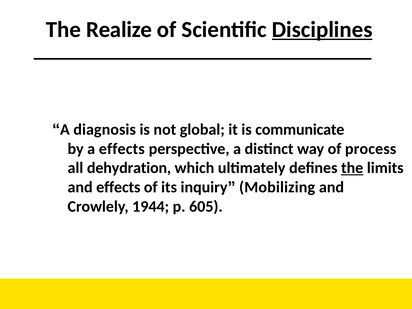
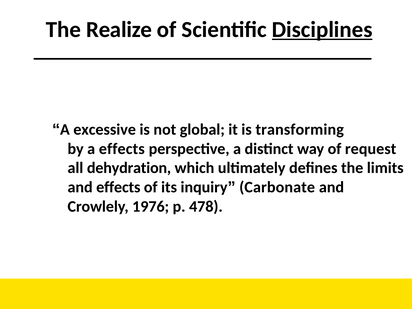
diagnosis: diagnosis -> excessive (105, 130)
communicate: communicate -> transforming (300, 130)
process: process -> request (371, 149)
the underline: present -> none (352, 168)
Mobilizing: Mobilizing -> Carbonate (277, 187)
1944: 1944 -> 1976 (151, 206)
605: 605 -> 478 (206, 206)
